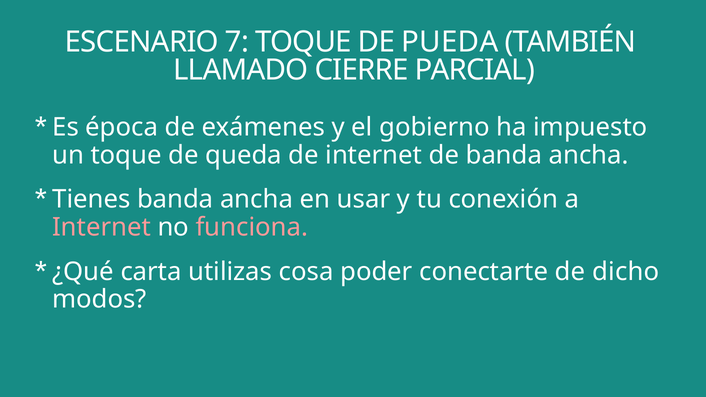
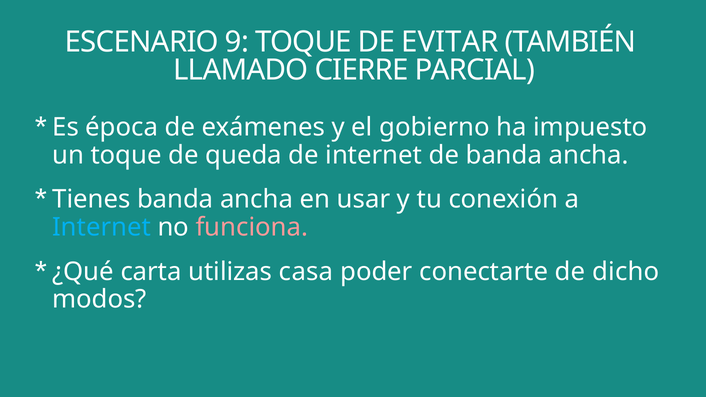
7: 7 -> 9 (237, 42)
PUEDA: PUEDA -> EVITAR (450, 42)
Internet colour: pink -> light blue (102, 227)
cosa: cosa -> casa (306, 272)
